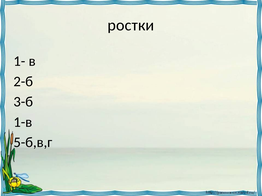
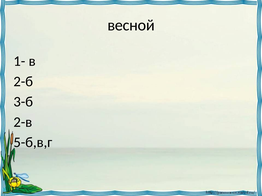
ростки: ростки -> весной (131, 25)
1-в: 1-в -> 2-в (23, 122)
